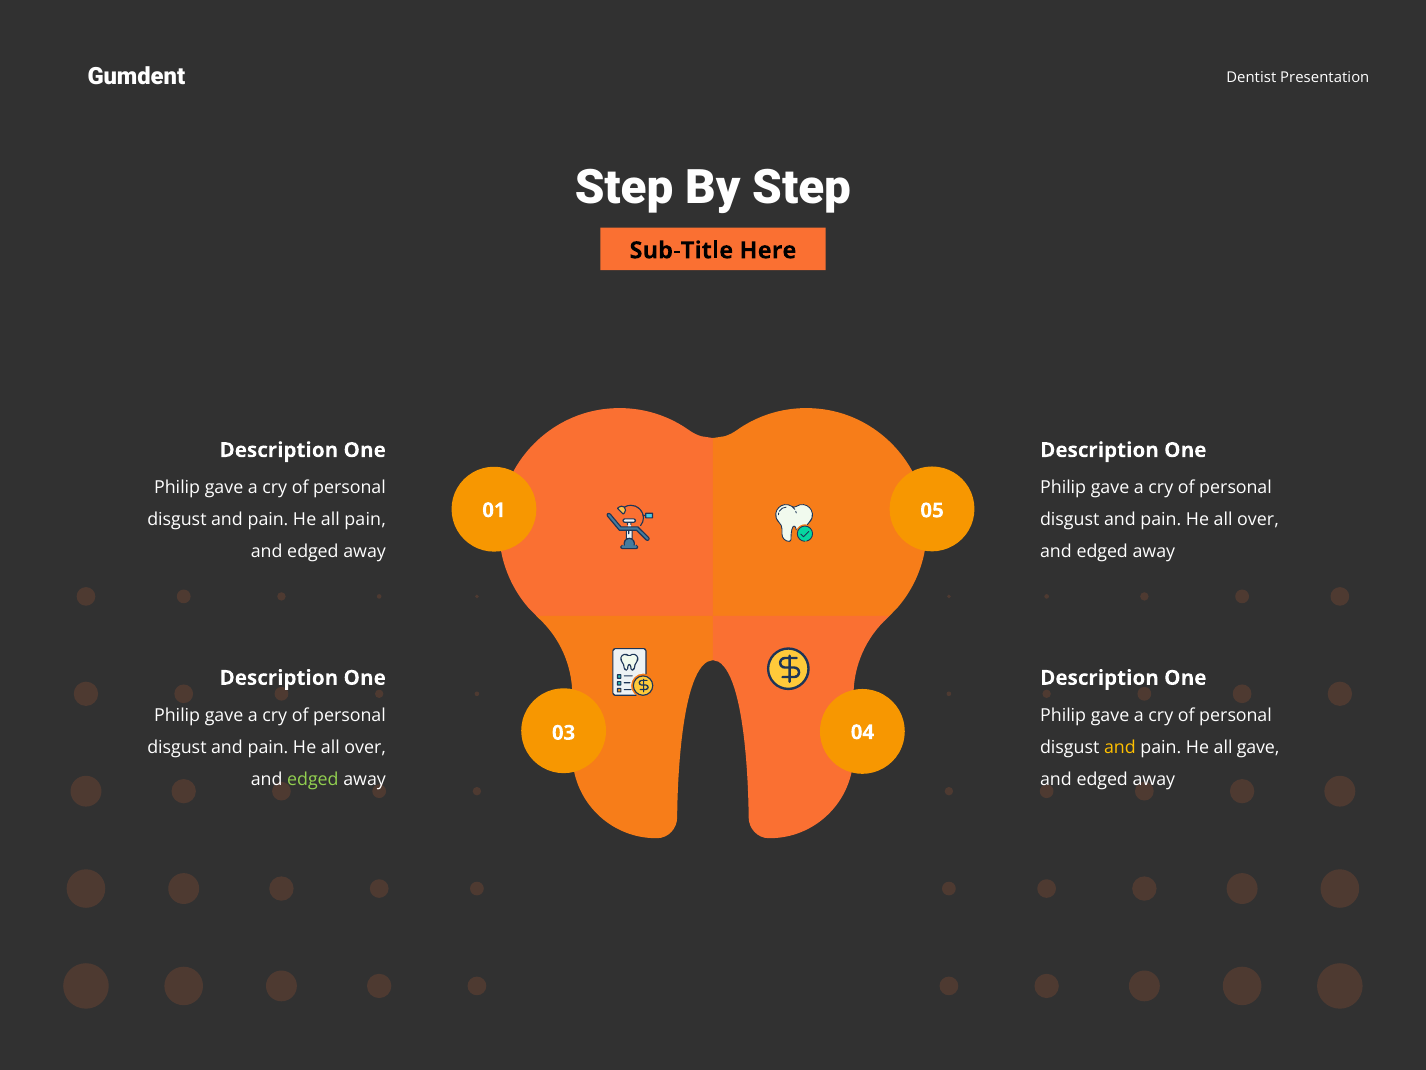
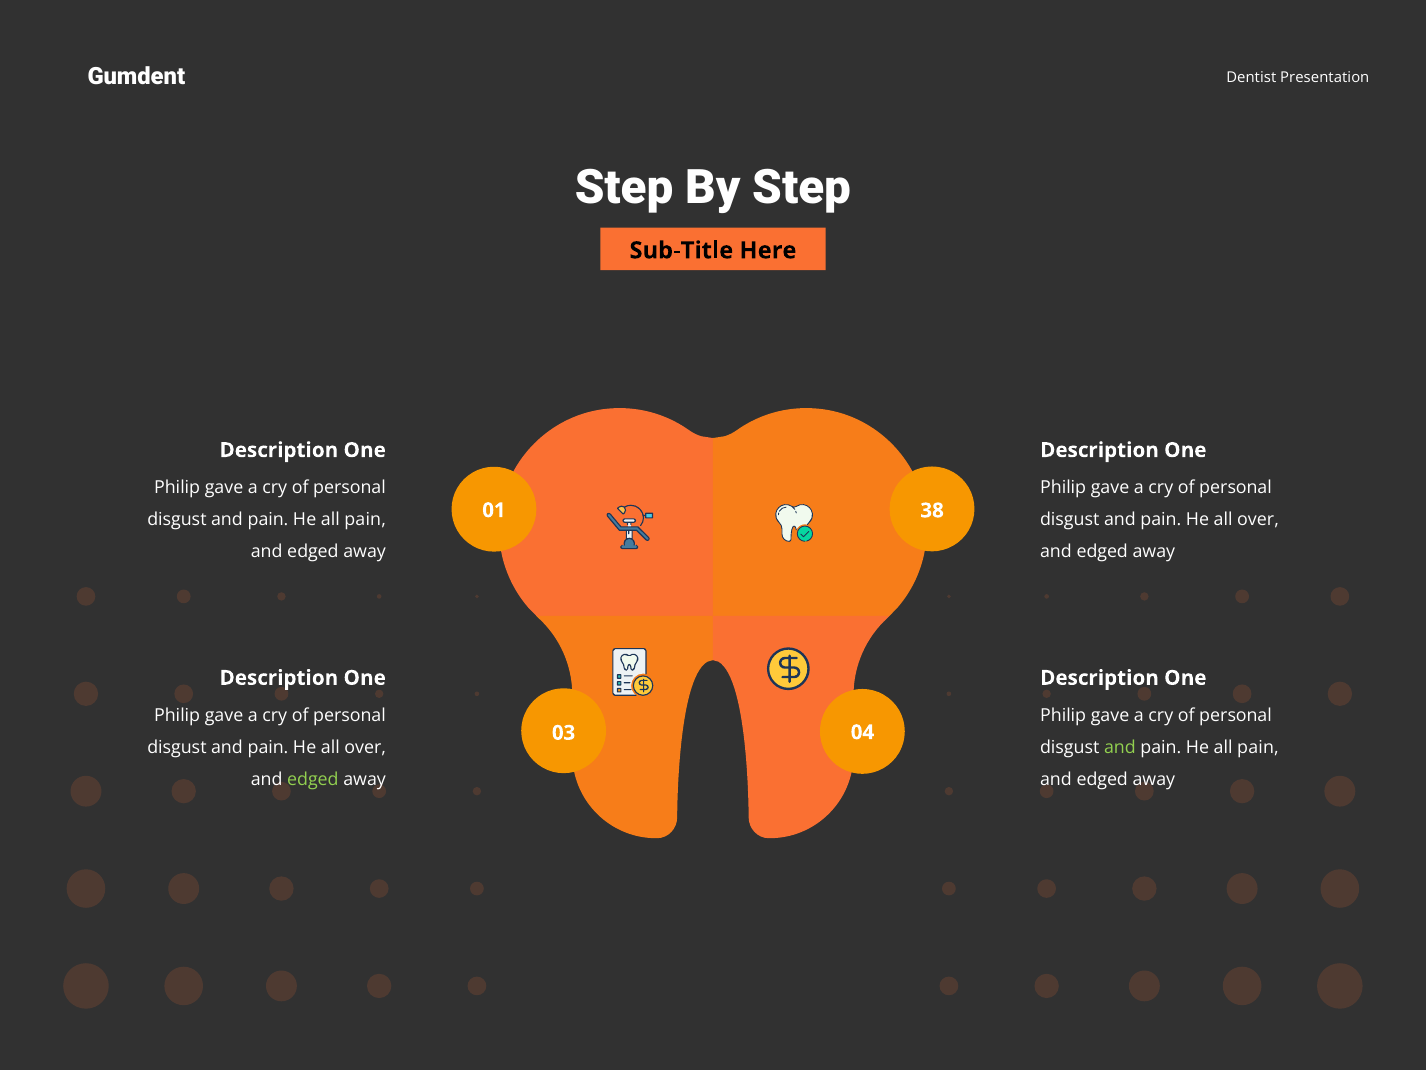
05: 05 -> 38 (932, 510)
and colour: yellow -> light green (1120, 747)
gave: gave -> pain (1258, 747)
